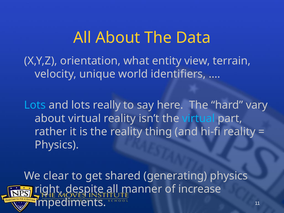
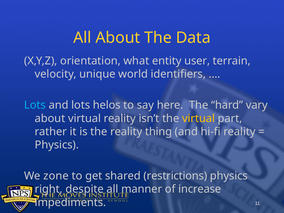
view: view -> user (197, 61)
really: really -> helos (107, 105)
virtual colour: light blue -> yellow (198, 118)
clear: clear -> zone (56, 176)
generating: generating -> restrictions (175, 176)
